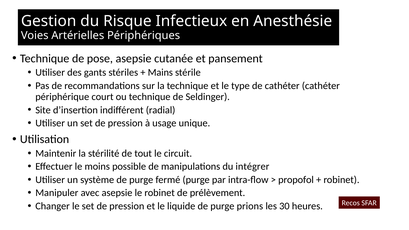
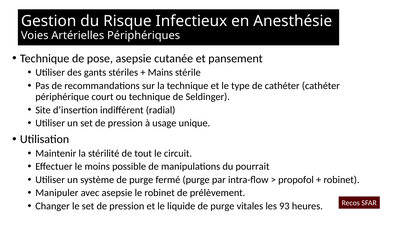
intégrer: intégrer -> pourrait (253, 167)
prions: prions -> vitales (250, 206)
30: 30 -> 93 (284, 206)
